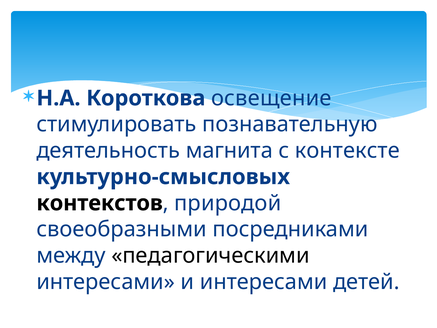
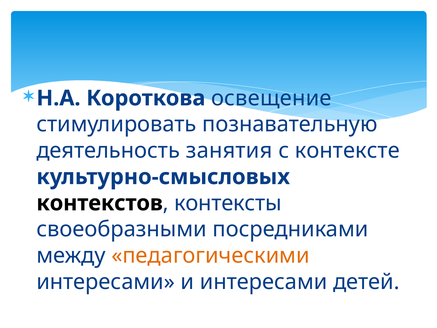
магнита: магнита -> занятия (229, 151)
природой: природой -> контексты (228, 203)
педагогическими colour: black -> orange (210, 255)
